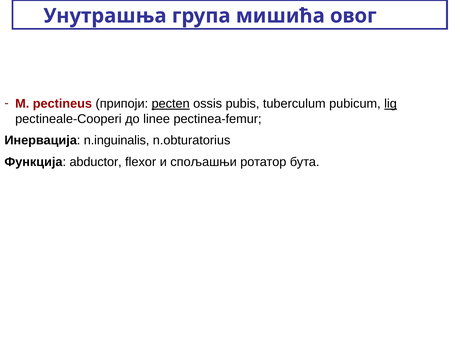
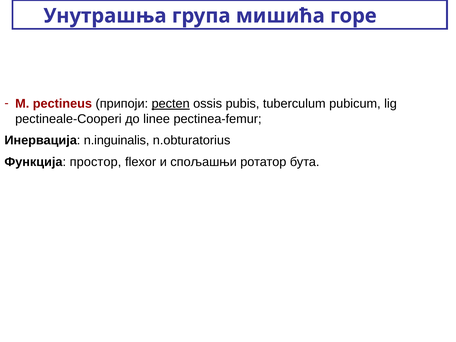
овог: овог -> горе (353, 16)
lig underline: present -> none (391, 104)
abductor: abductor -> простор (95, 162)
